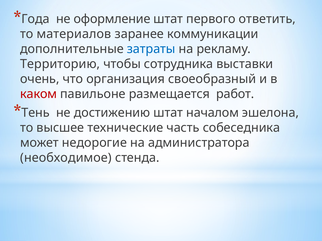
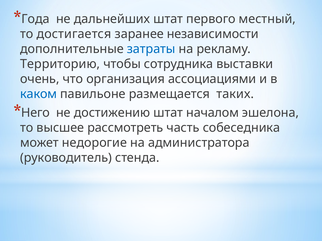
оформление: оформление -> дальнейших (112, 19)
ответить: ответить -> местный (267, 19)
материалов: материалов -> достигается (74, 34)
коммуникации: коммуникации -> независимости (213, 34)
своеобразный: своеобразный -> ассоциациями (212, 79)
каком colour: red -> blue (39, 94)
работ: работ -> таких (235, 94)
Тень: Тень -> Него (36, 113)
технические: технические -> рассмотреть (125, 128)
необходимое: необходимое -> руководитель (66, 158)
